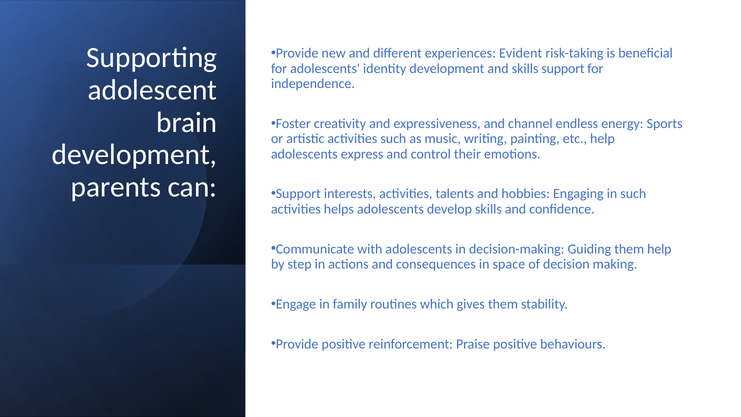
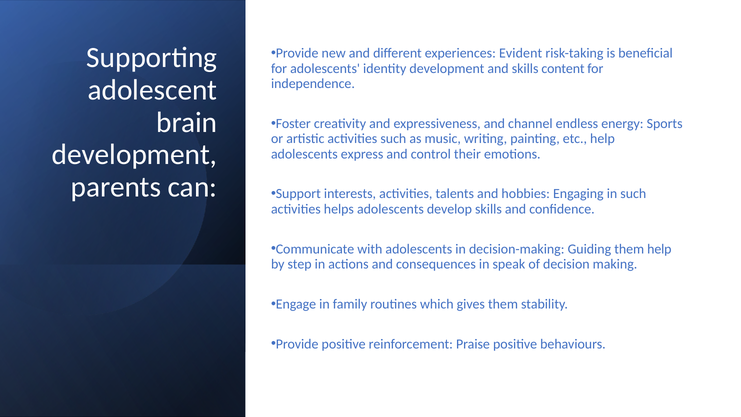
skills support: support -> content (563, 68)
space: space -> speak (509, 264)
